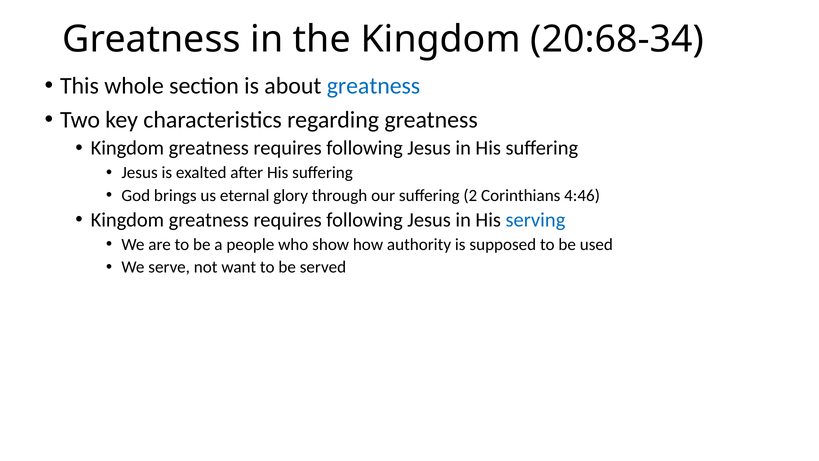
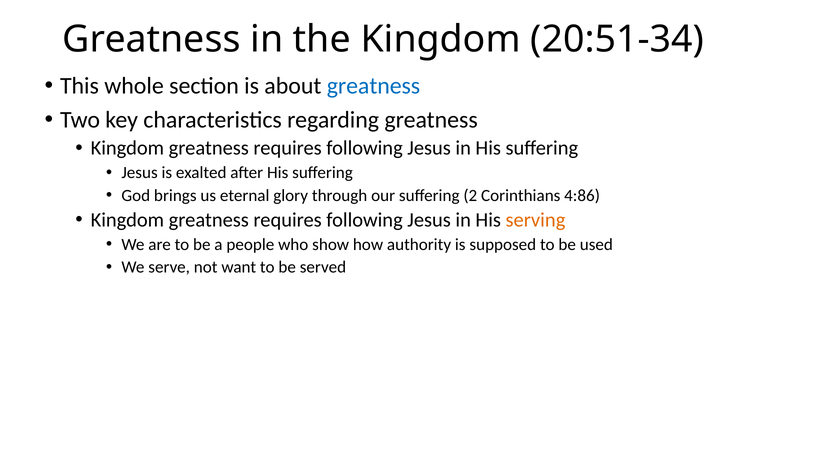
20:68-34: 20:68-34 -> 20:51-34 (617, 39)
4:46: 4:46 -> 4:86 (582, 195)
serving colour: blue -> orange (535, 220)
